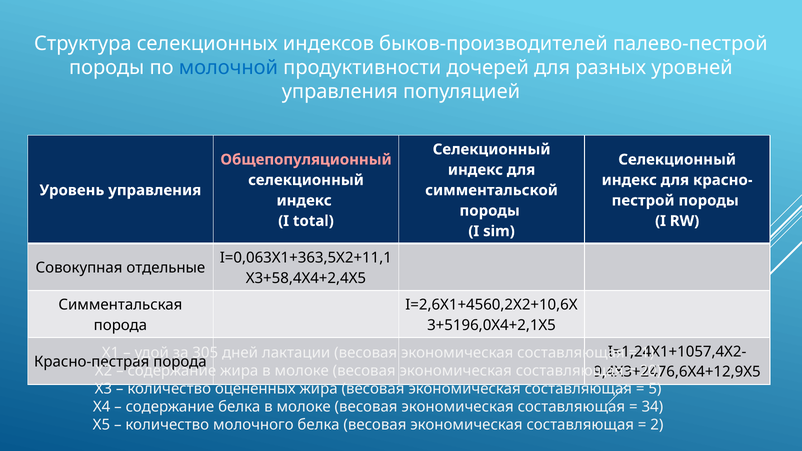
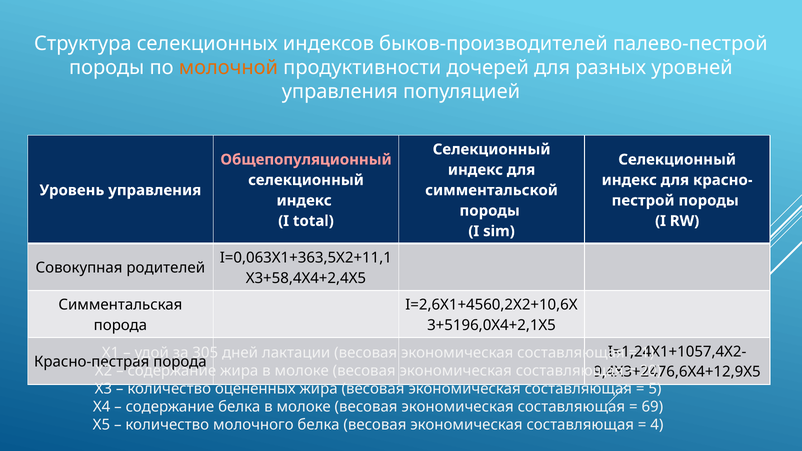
молочной colour: blue -> orange (228, 68)
отдельные: отдельные -> родителей (166, 268)
34: 34 -> 69 (652, 407)
2: 2 -> 4 (657, 425)
